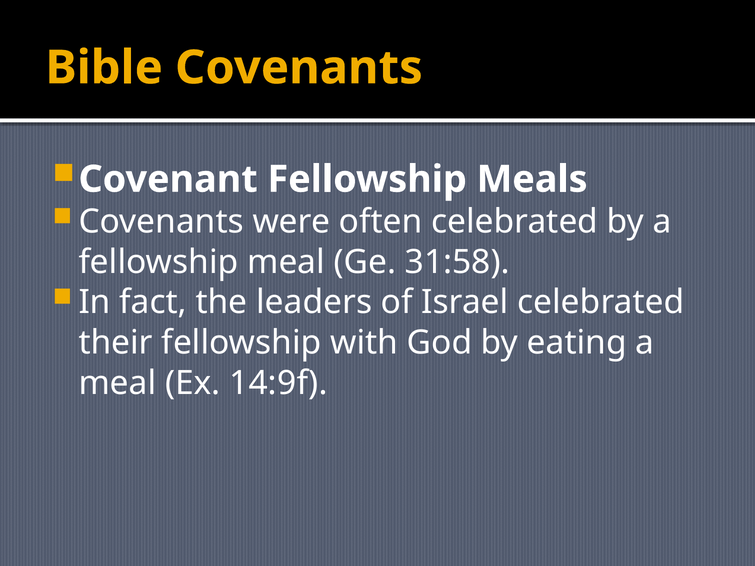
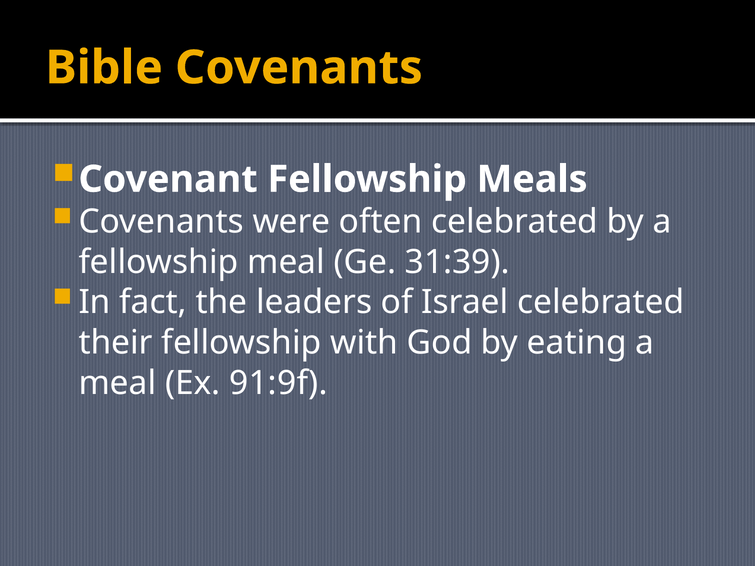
31:58: 31:58 -> 31:39 (457, 262)
14:9f: 14:9f -> 91:9f (278, 383)
